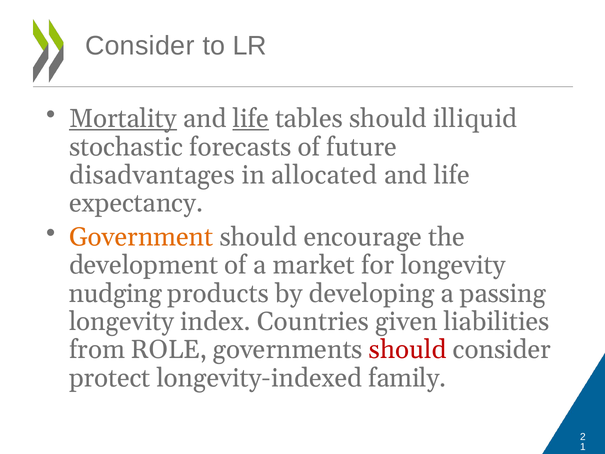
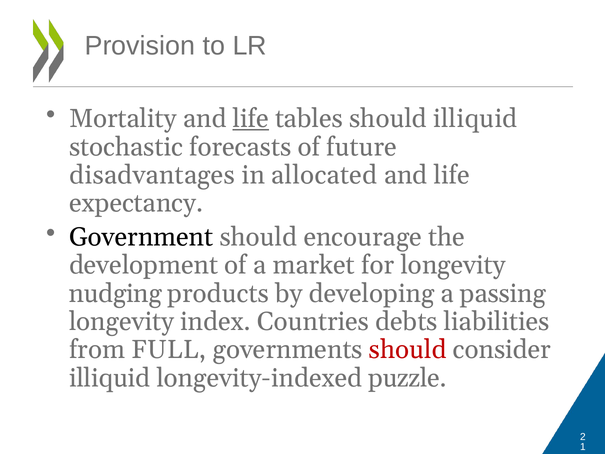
Consider: Consider -> Provision (140, 46)
Mortality underline: present -> none (123, 119)
Government colour: orange -> black (141, 237)
given: given -> debts (407, 322)
ROLE: ROLE -> FULL (169, 350)
protect: protect -> illiquid (110, 378)
family: family -> puzzle (407, 378)
